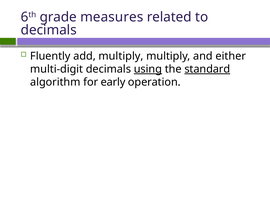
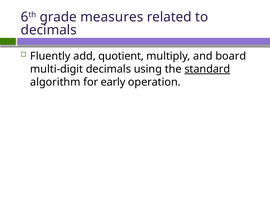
add multiply: multiply -> quotient (121, 56)
either: either -> board (231, 56)
using underline: present -> none (148, 69)
